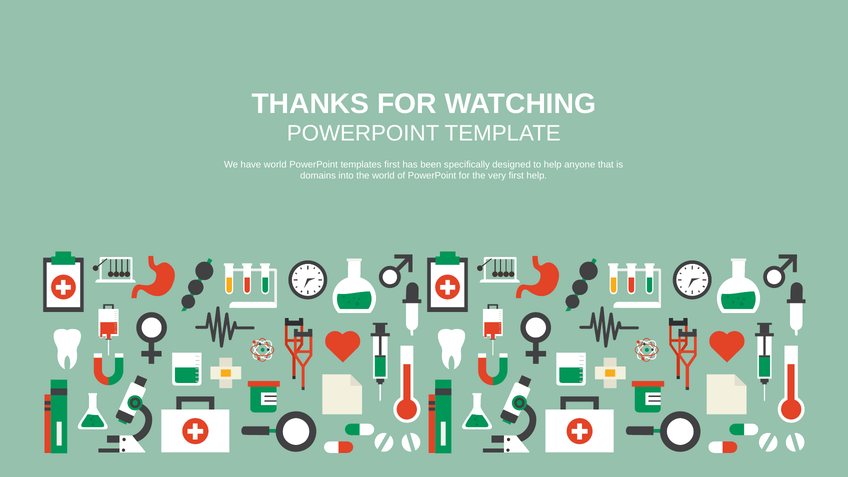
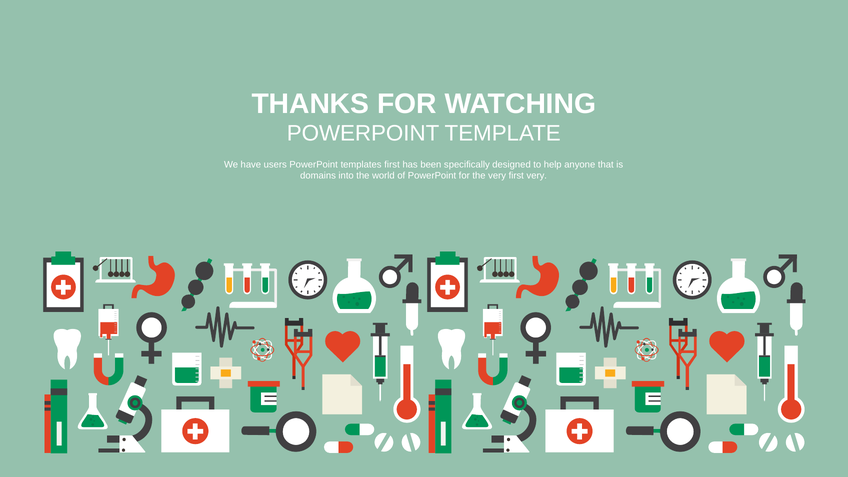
have world: world -> users (275, 165)
first help: help -> very (537, 176)
